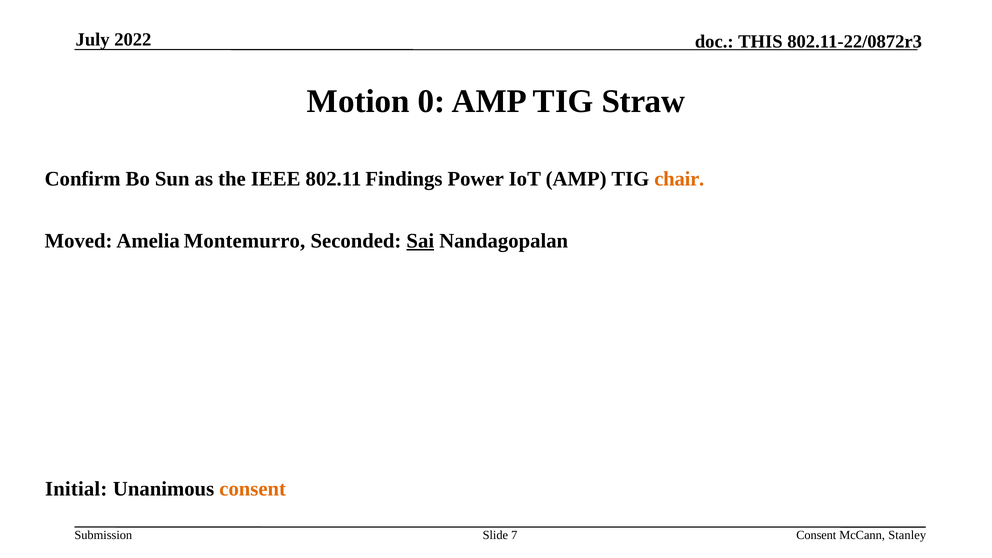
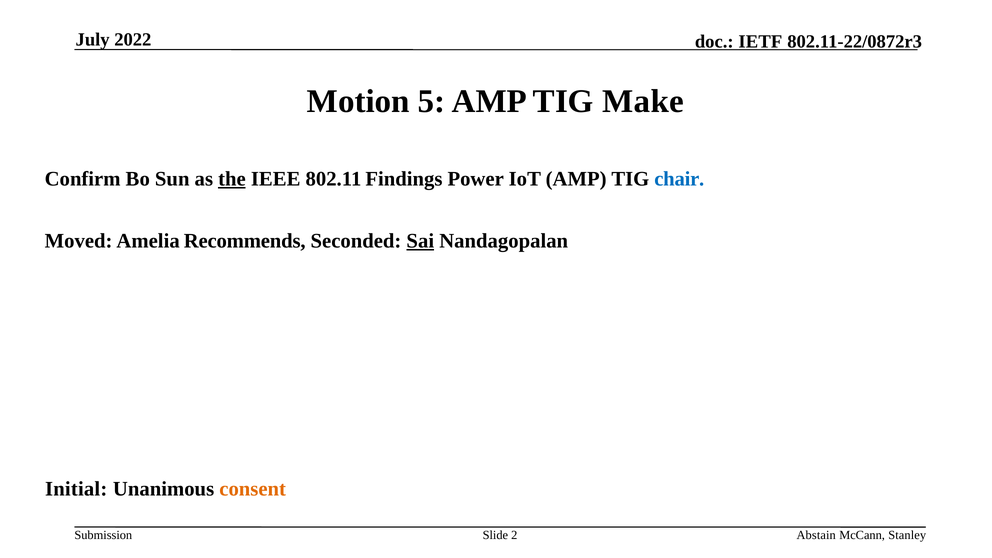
THIS: THIS -> IETF (760, 41)
0: 0 -> 5 (432, 101)
Straw: Straw -> Make (643, 101)
the underline: none -> present (232, 179)
chair colour: orange -> blue (679, 179)
Montemurro: Montemurro -> Recommends (245, 241)
7: 7 -> 2 (514, 535)
Consent: Consent -> Abstain (816, 535)
